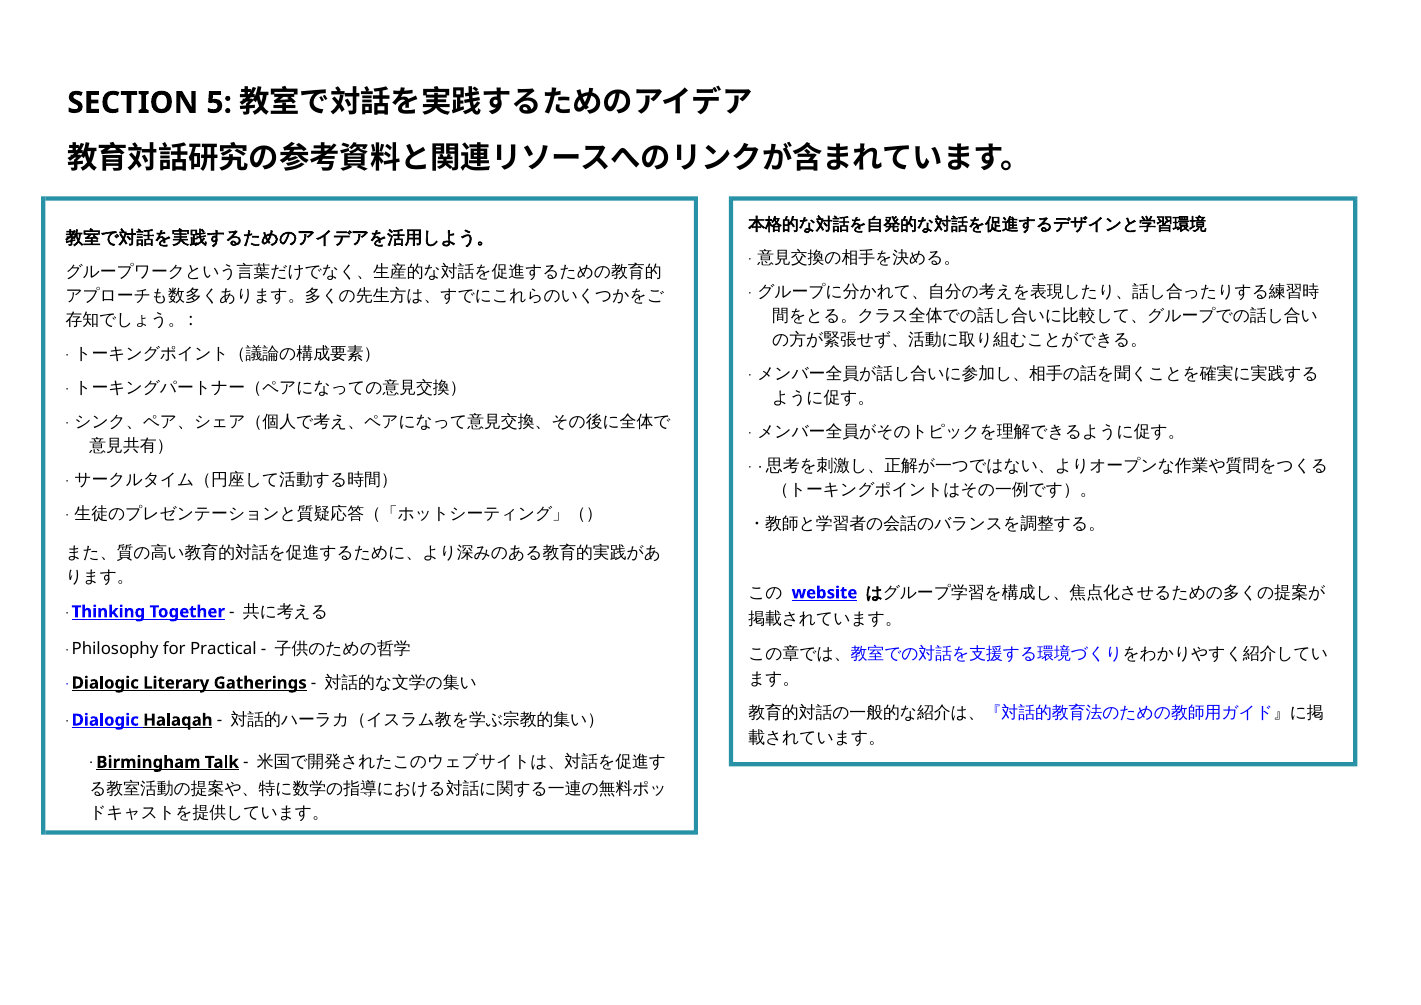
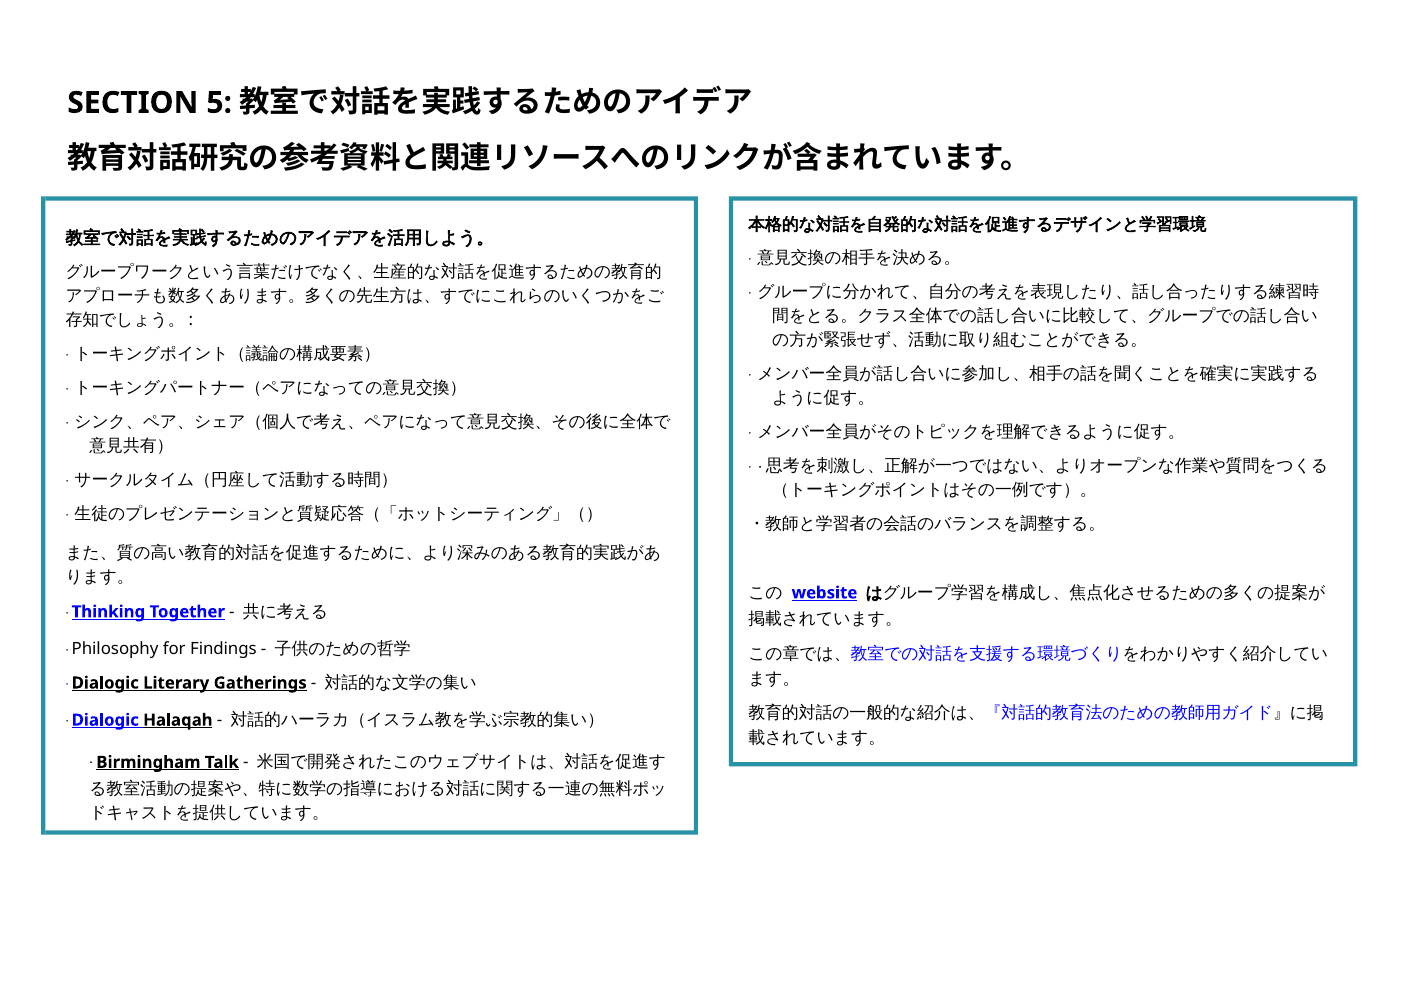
Practical: Practical -> Findings (223, 648)
